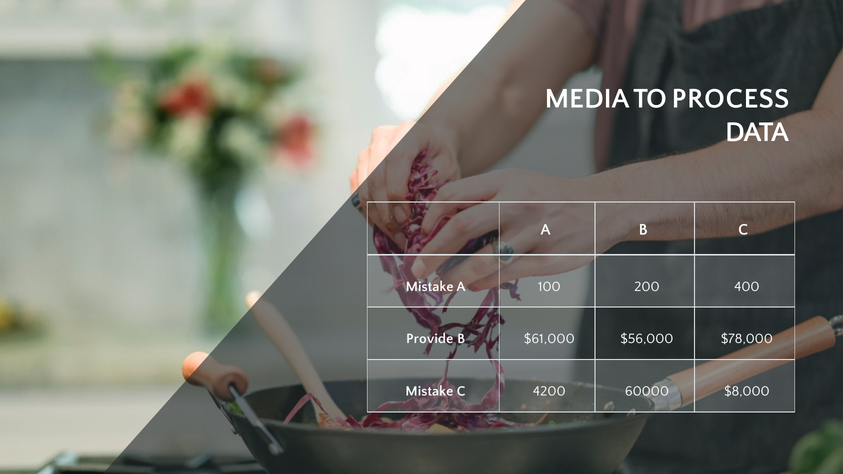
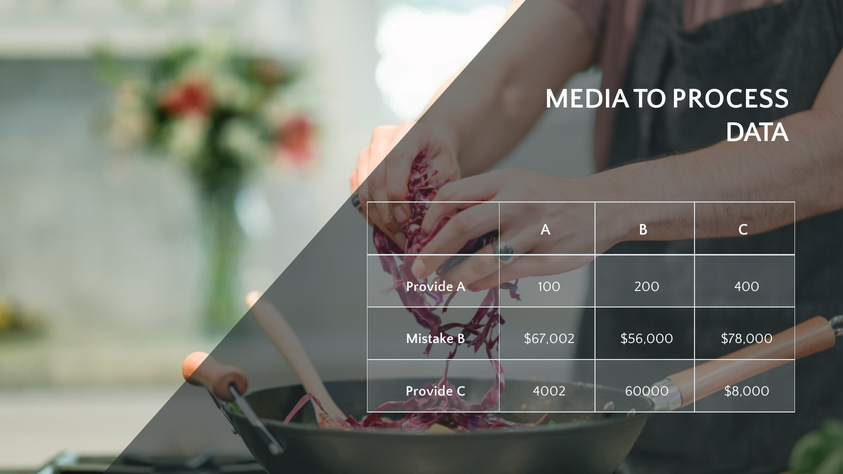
Mistake: Mistake -> Provide (430, 287)
Provide: Provide -> Mistake (430, 339)
$61,000: $61,000 -> $67,002 (549, 339)
Mistake: Mistake -> Provide (429, 391)
4200: 4200 -> 4002 (549, 391)
